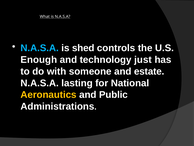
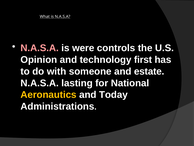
N.A.S.A colour: light blue -> pink (40, 48)
shed: shed -> were (83, 48)
Enough: Enough -> Opinion (39, 60)
just: just -> first (143, 60)
Public: Public -> Today (113, 94)
